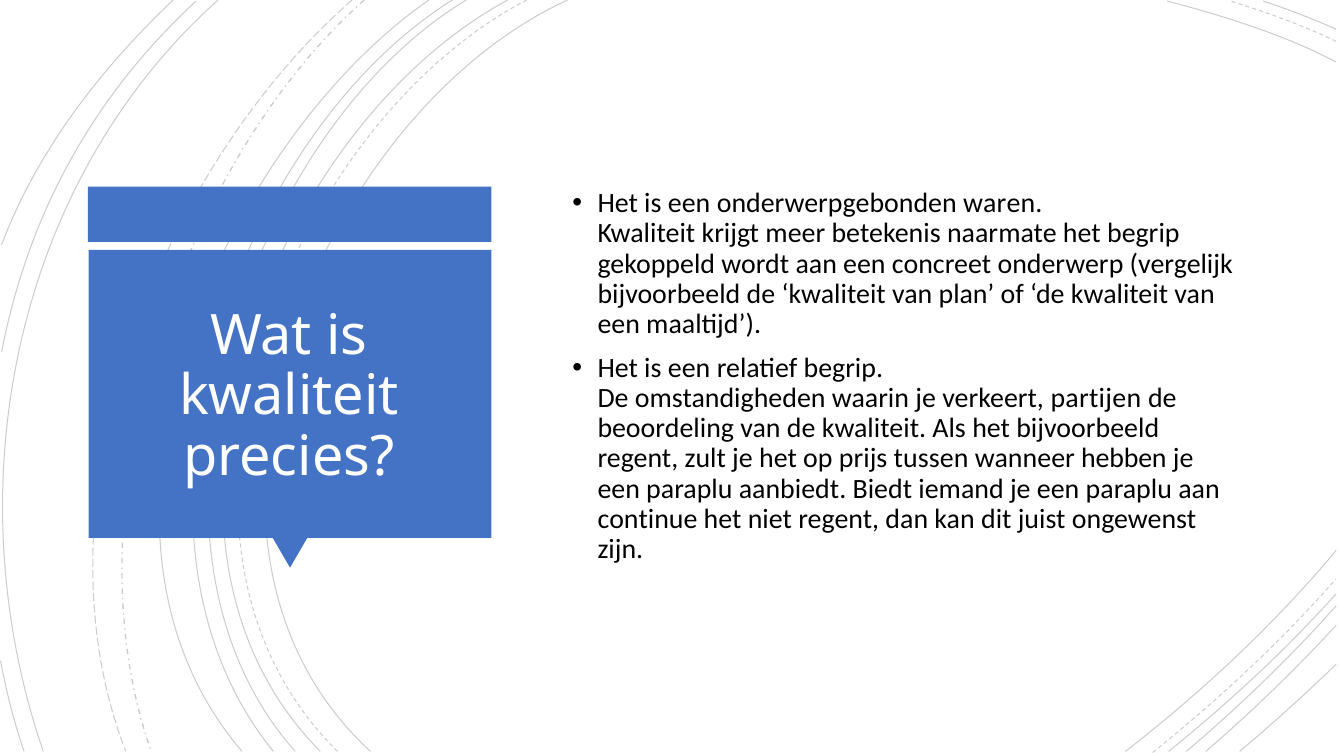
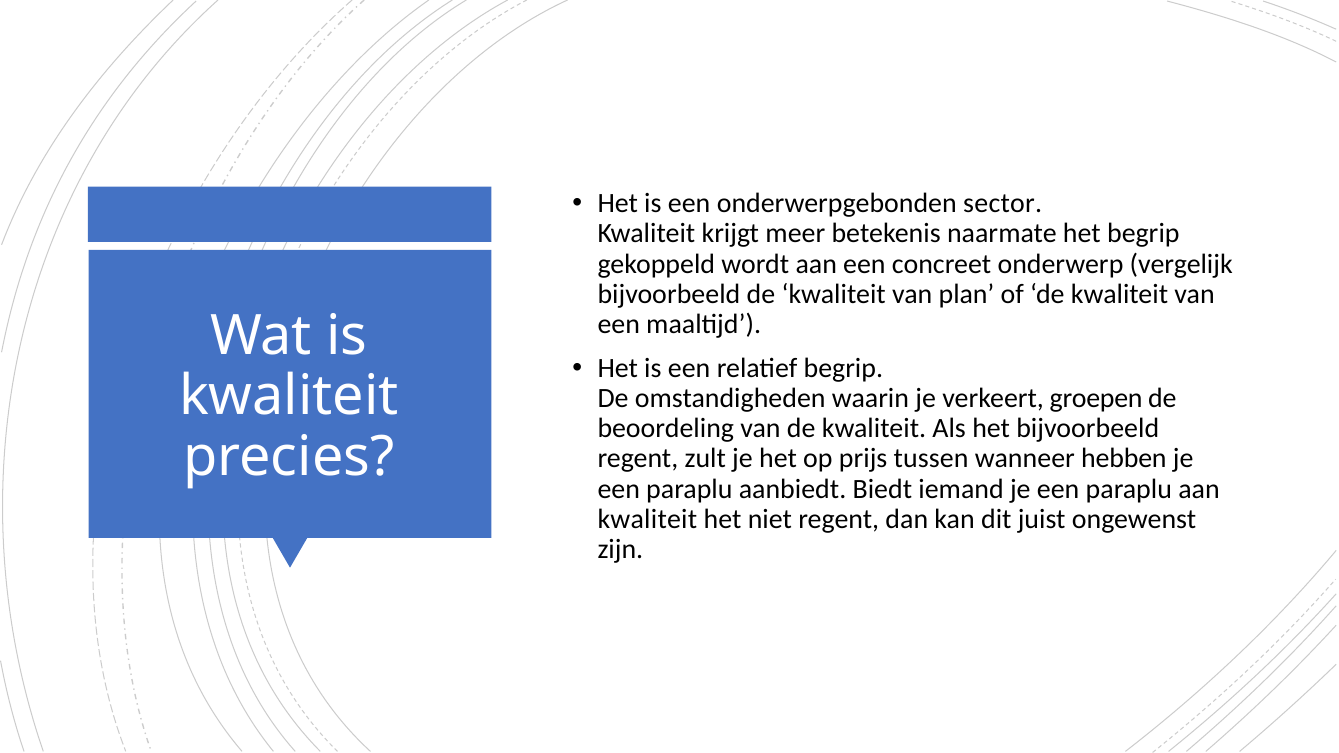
waren: waren -> sector (1003, 204)
partijen: partijen -> groepen (1096, 398)
continue: continue -> kwaliteit (647, 519)
